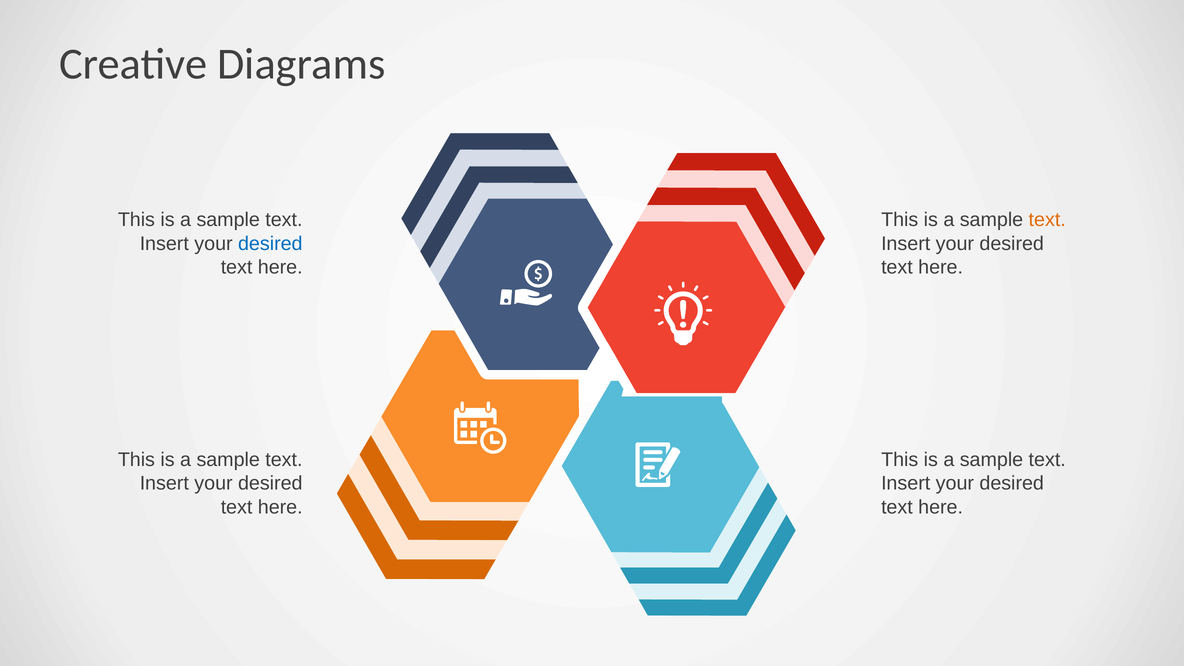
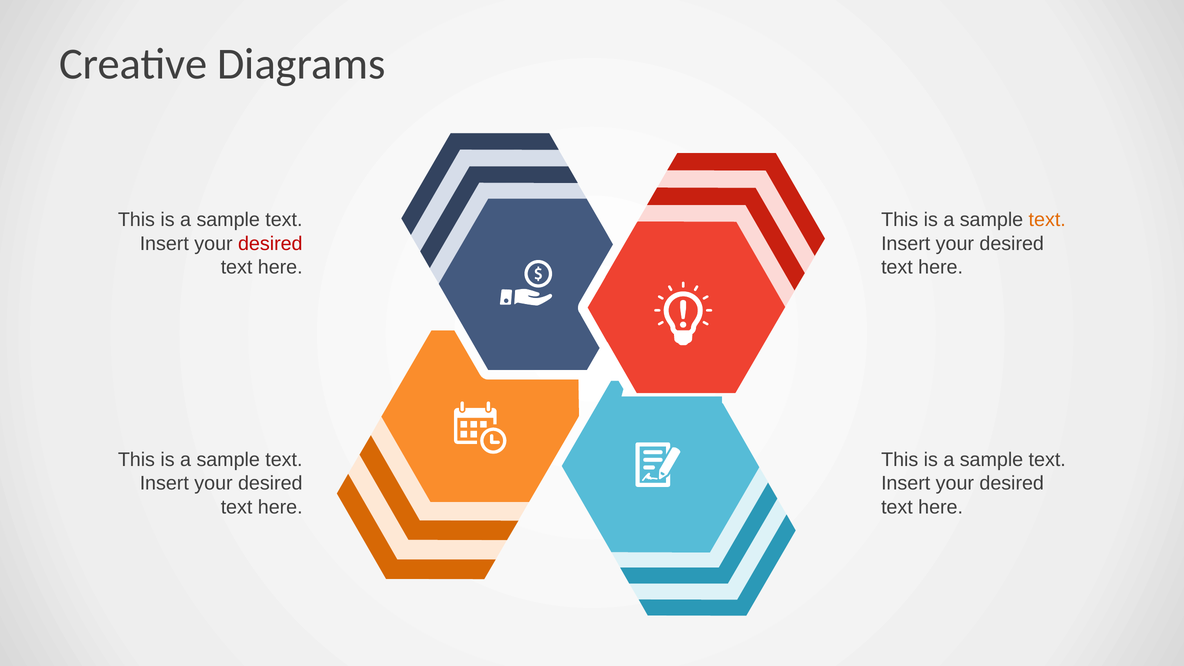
desired colour: blue -> red (270, 244)
